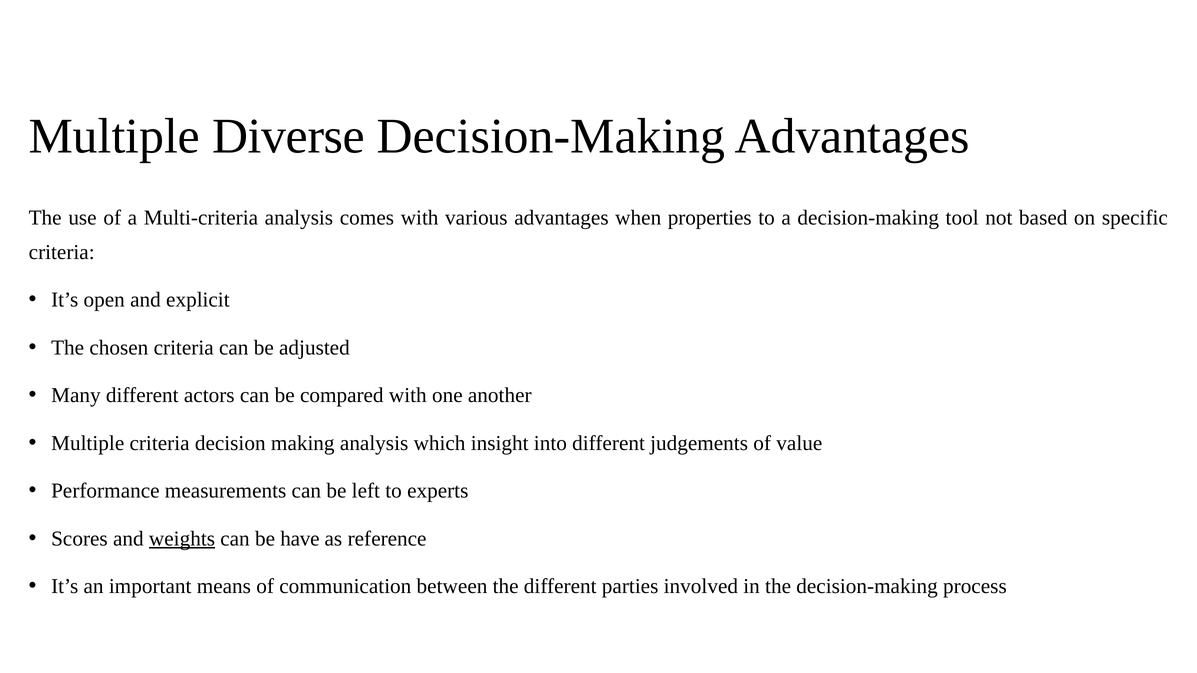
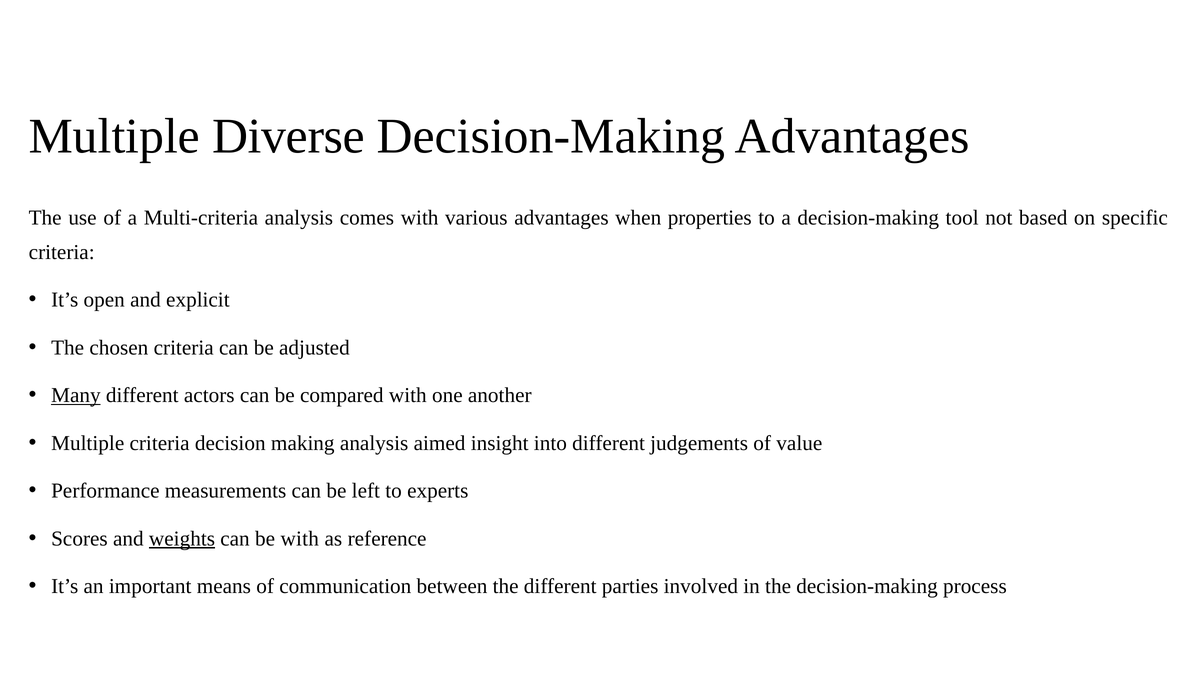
Many underline: none -> present (76, 396)
which: which -> aimed (440, 443)
be have: have -> with (300, 539)
